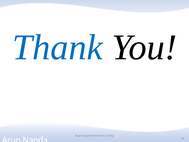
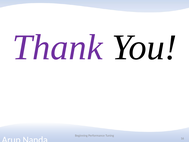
Thank colour: blue -> purple (57, 47)
